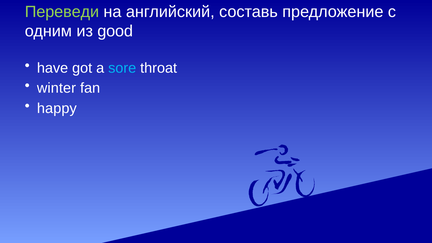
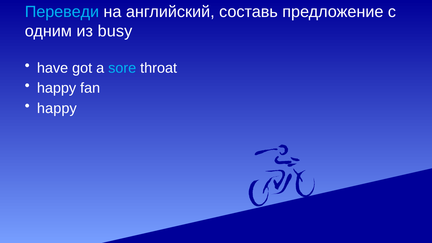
Переведи colour: light green -> light blue (62, 12)
good: good -> busy (115, 31)
winter: winter -> happy (57, 88)
